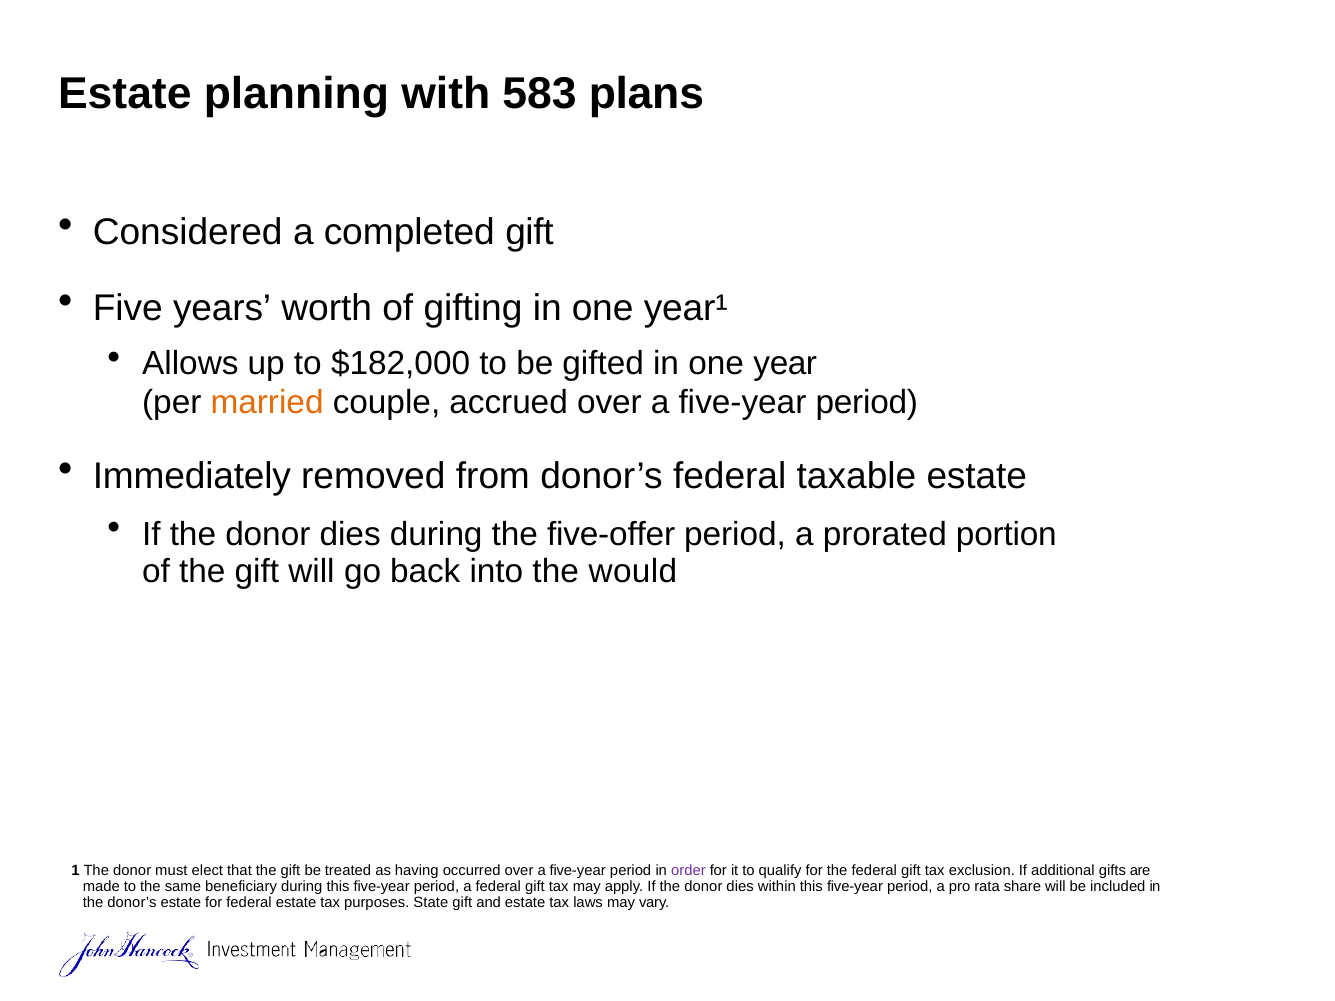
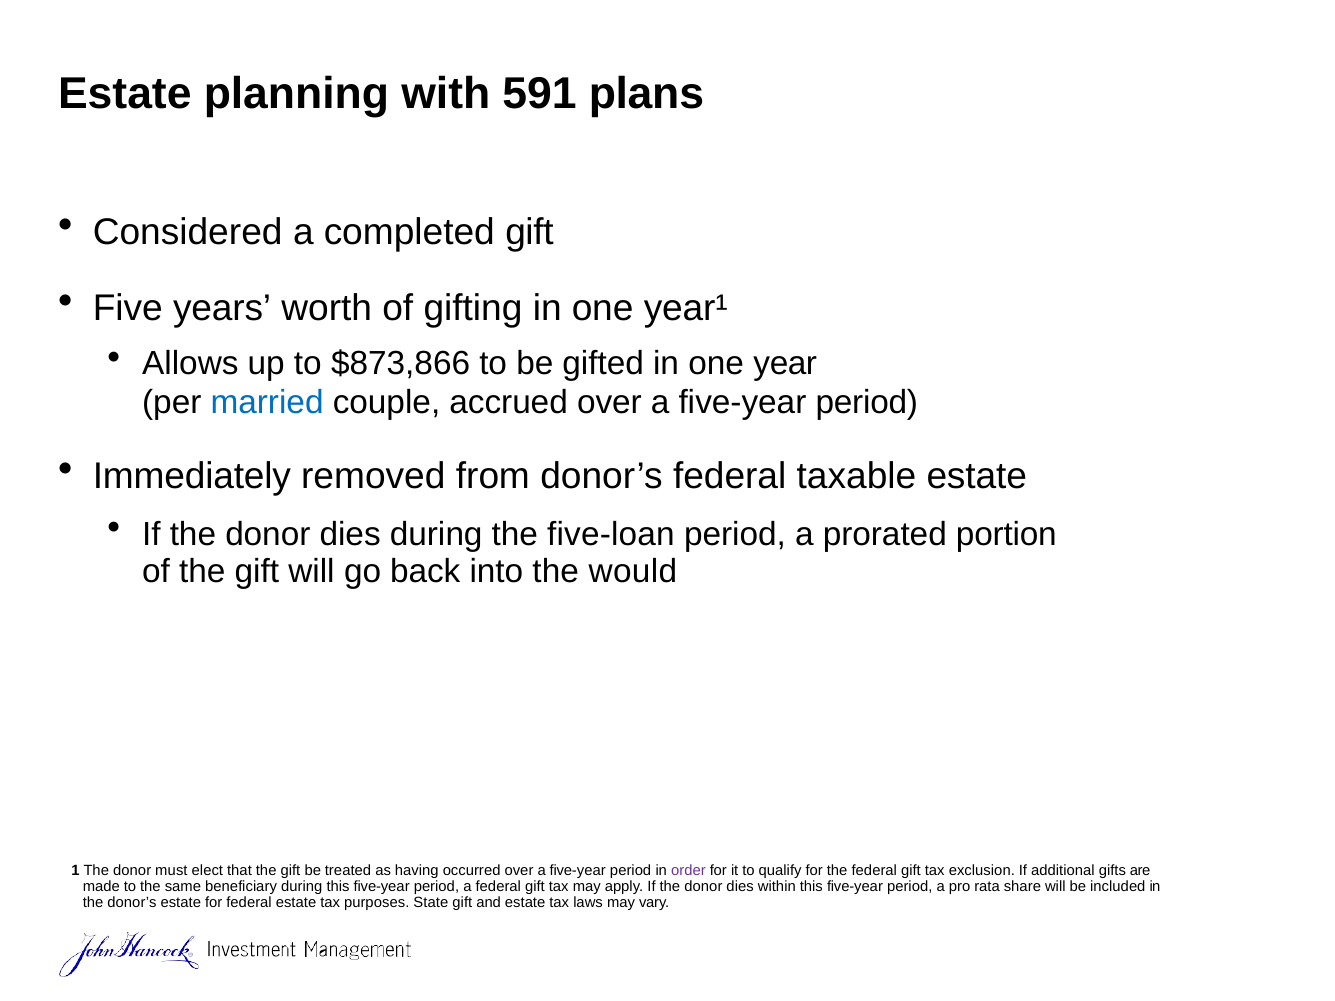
583: 583 -> 591 (540, 94)
$182,000: $182,000 -> $873,866 (401, 364)
married colour: orange -> blue (267, 403)
five-offer: five-offer -> five-loan (611, 534)
